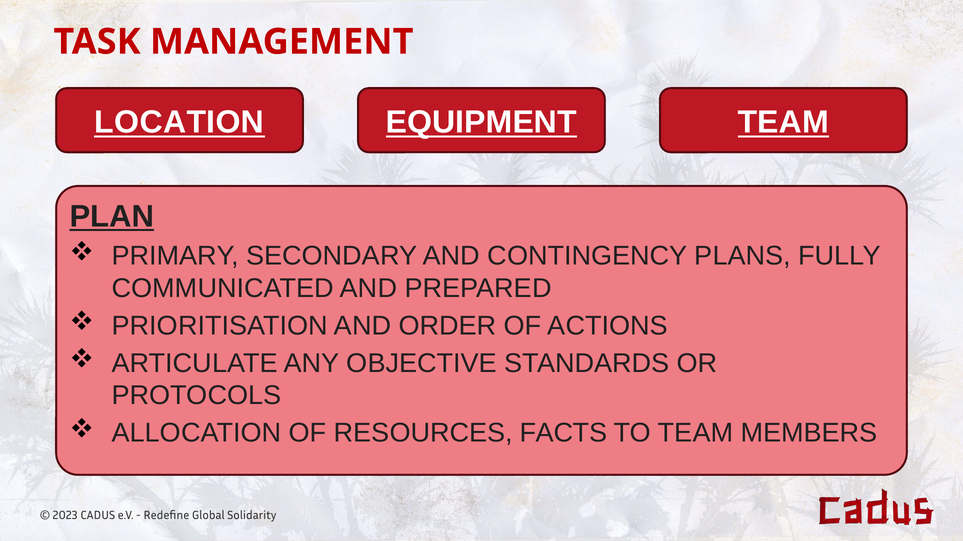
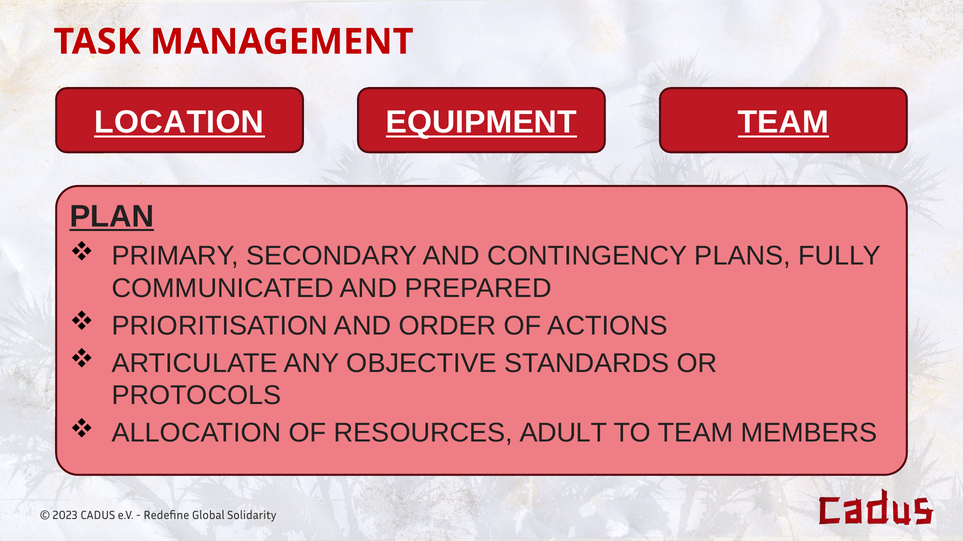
FACTS: FACTS -> ADULT (563, 434)
